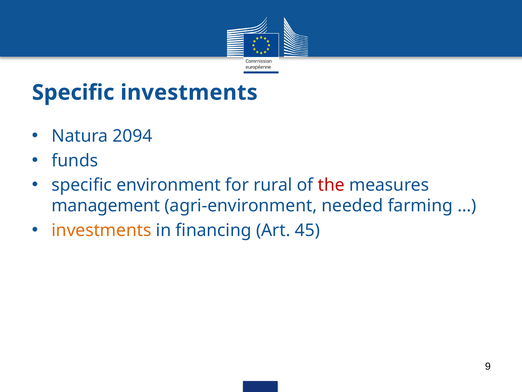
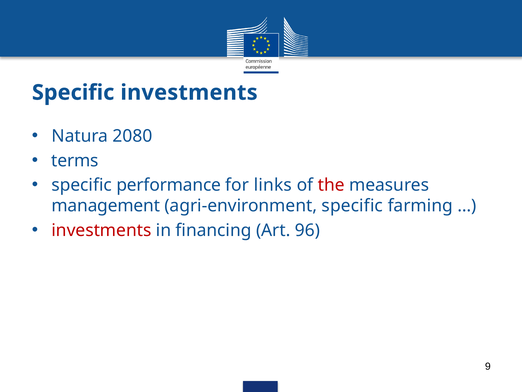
2094: 2094 -> 2080 (133, 136)
funds: funds -> terms (75, 160)
environment: environment -> performance (169, 185)
rural: rural -> links (273, 185)
agri-environment needed: needed -> specific (352, 206)
investments colour: orange -> red (101, 230)
45: 45 -> 96 (308, 230)
